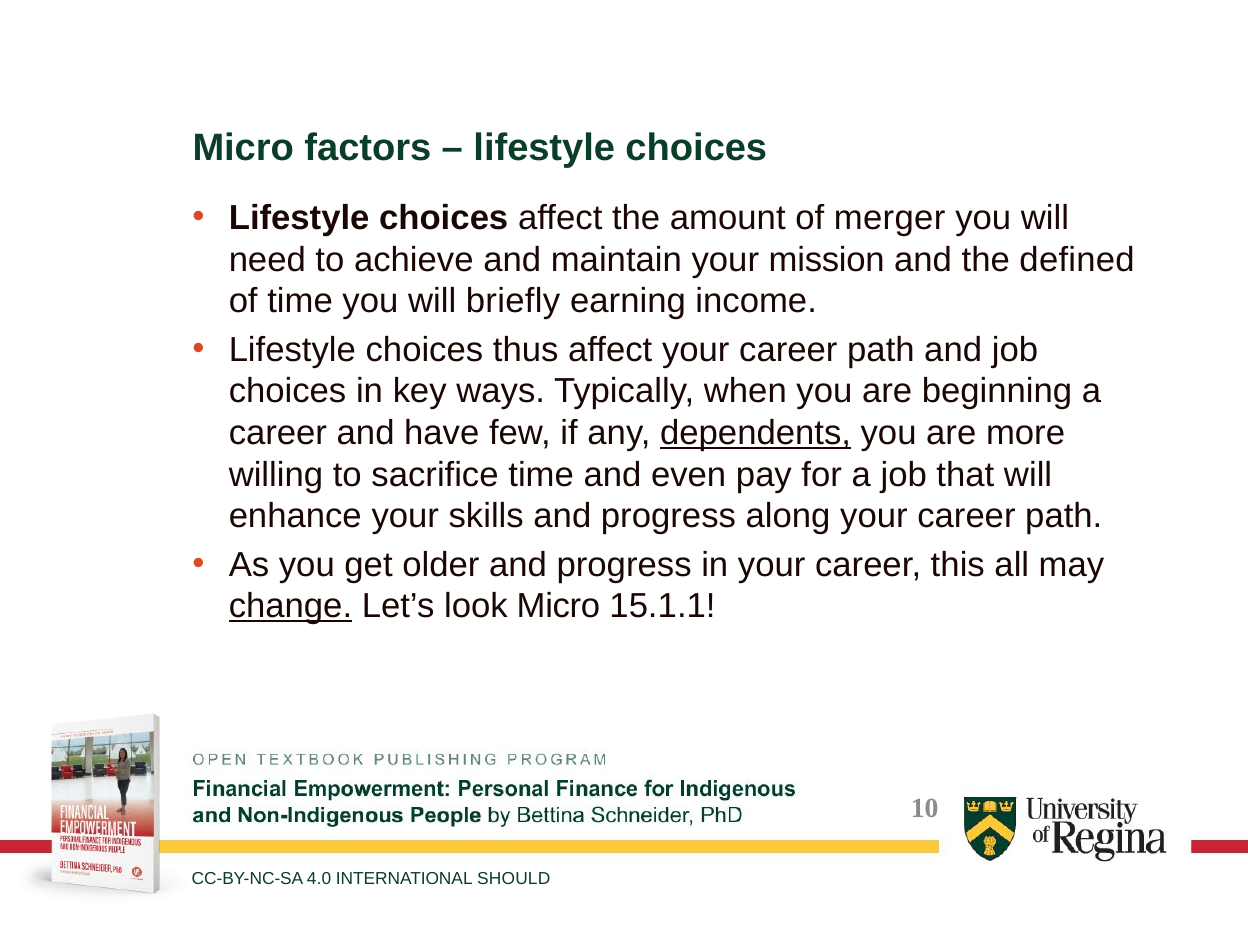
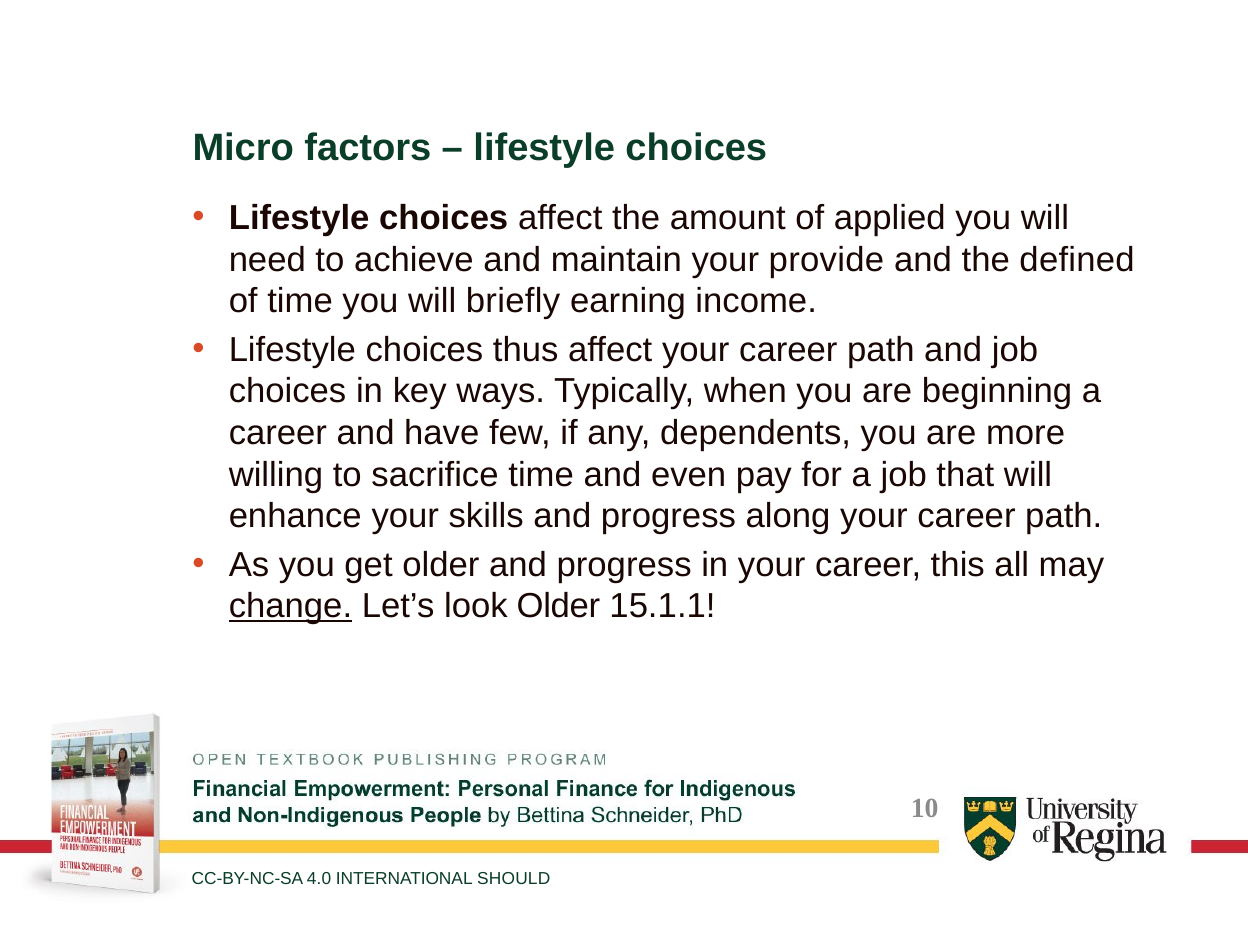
merger: merger -> applied (890, 218)
mission: mission -> provide (826, 260)
dependents underline: present -> none (756, 433)
look Micro: Micro -> Older (558, 606)
